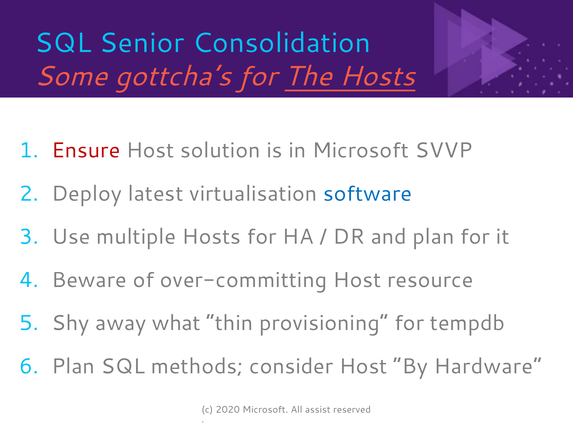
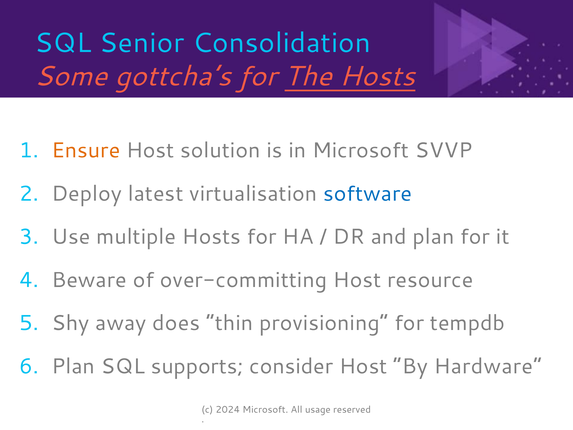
Ensure colour: red -> orange (86, 150)
what: what -> does (176, 323)
methods: methods -> supports (197, 366)
2020: 2020 -> 2024 (228, 409)
assist: assist -> usage (318, 409)
